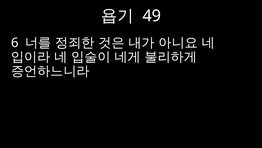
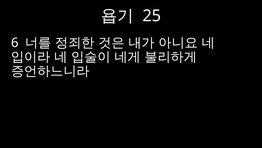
49: 49 -> 25 (152, 16)
